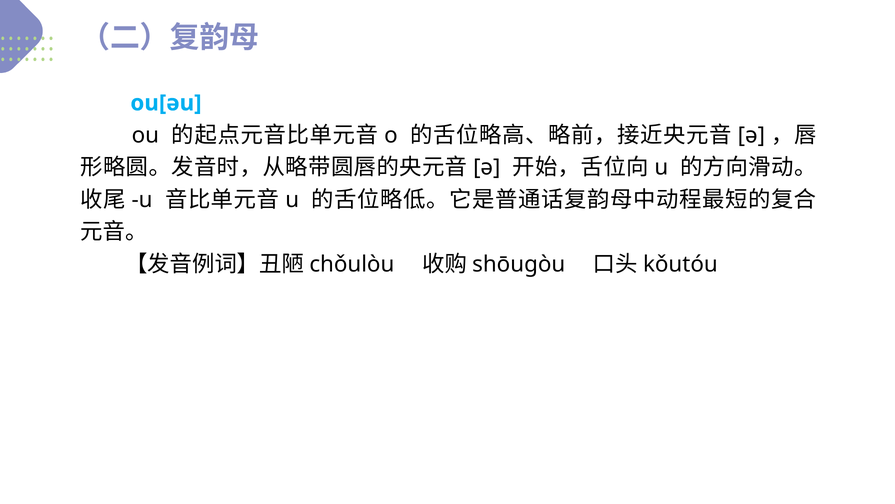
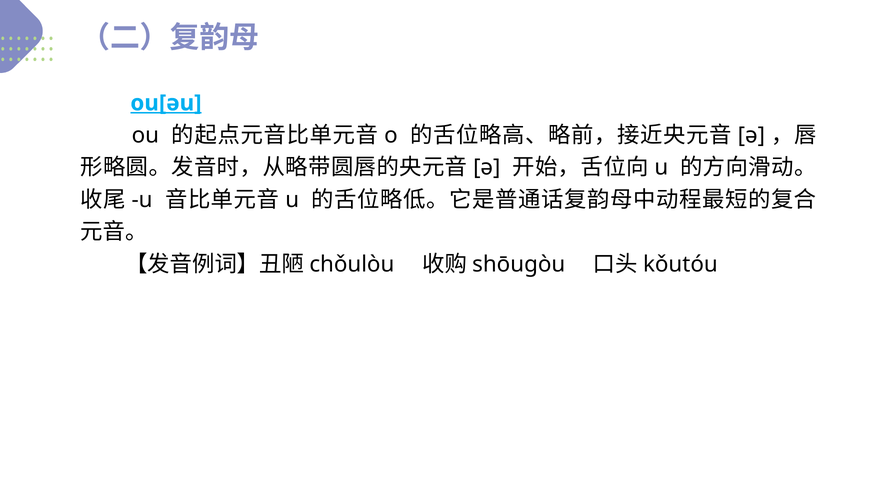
ou[əu underline: none -> present (166, 103)
